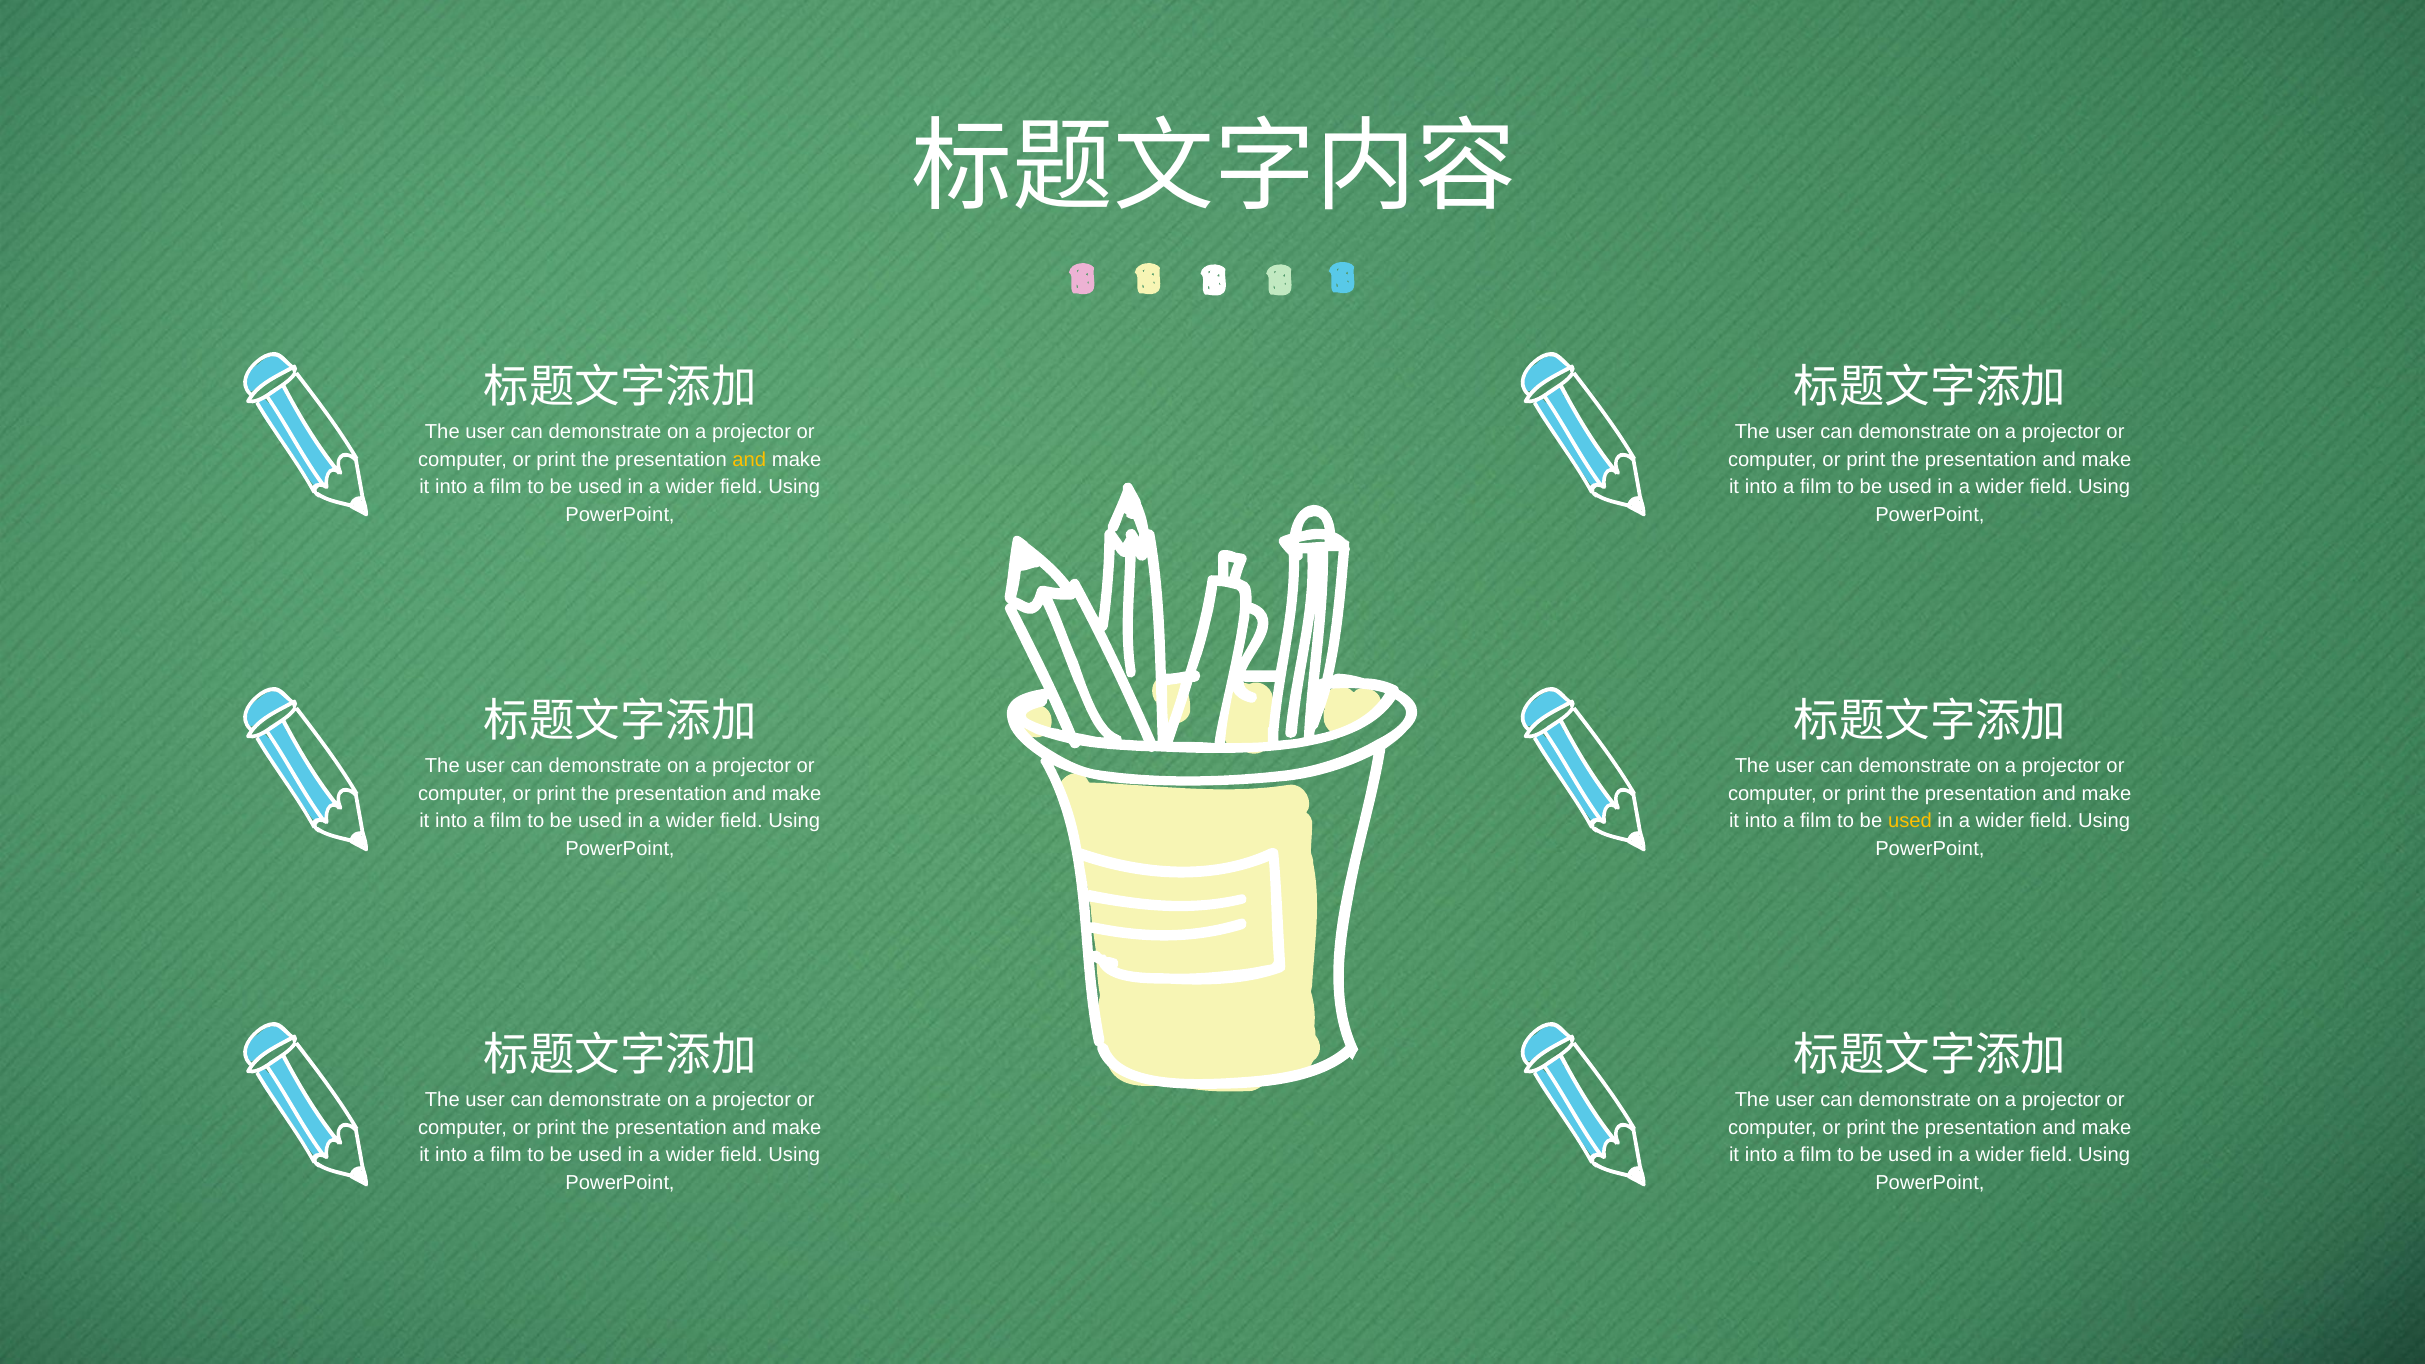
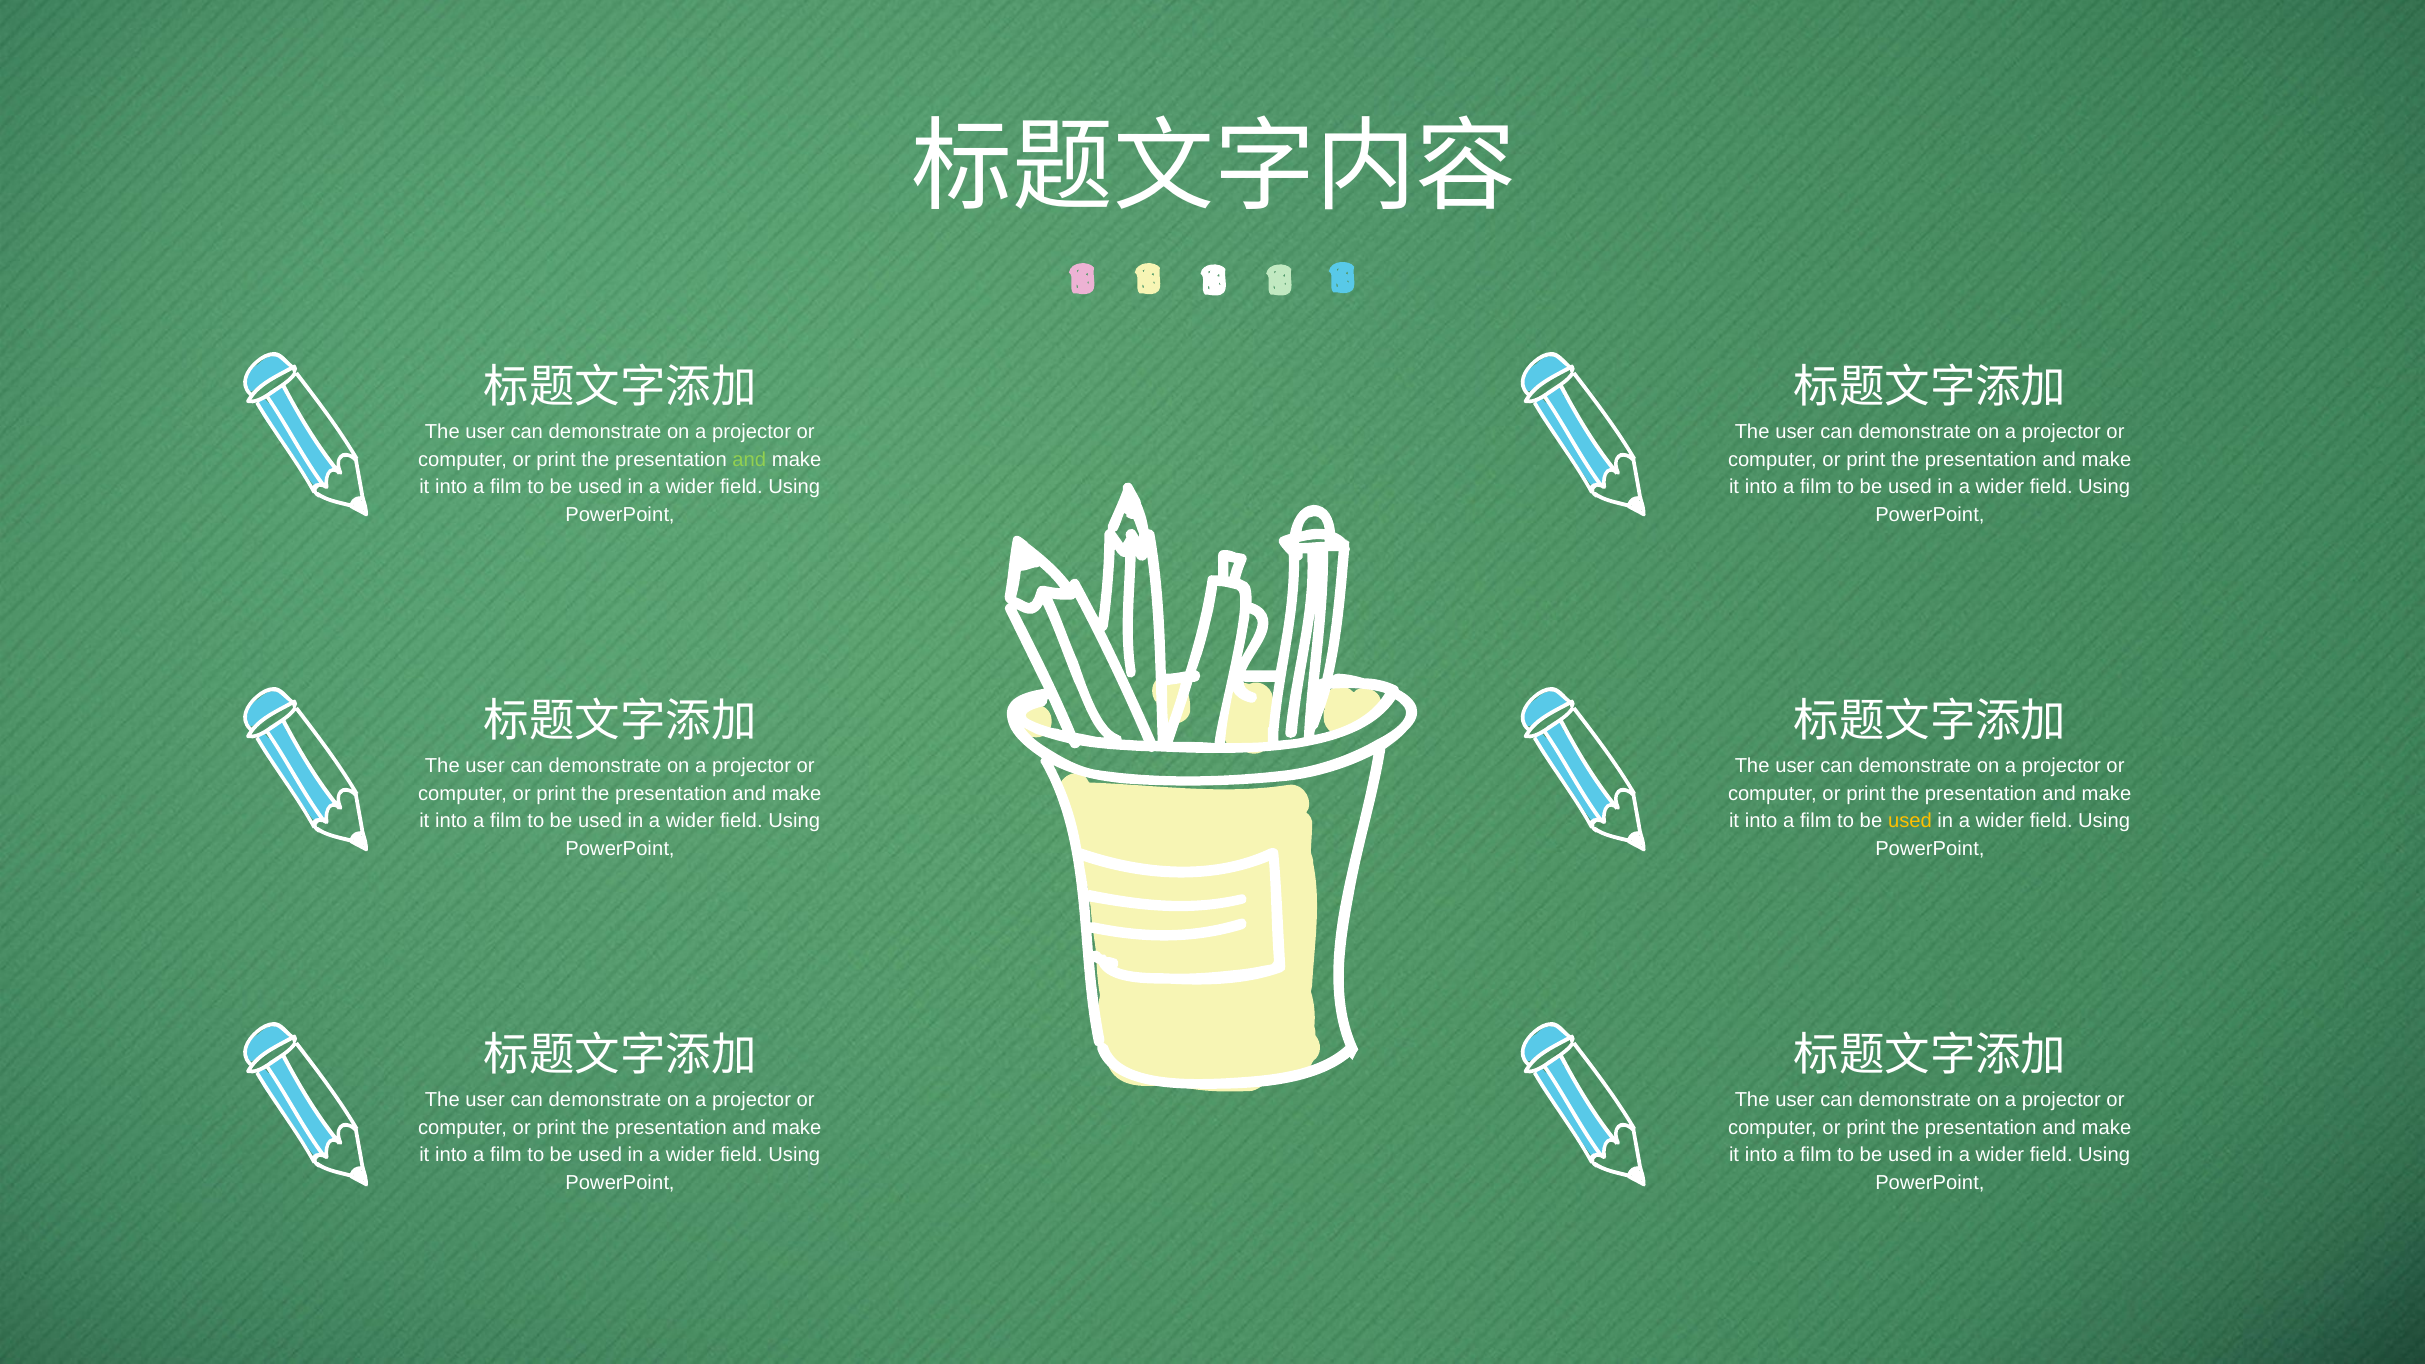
and colour: yellow -> light green (749, 460)
